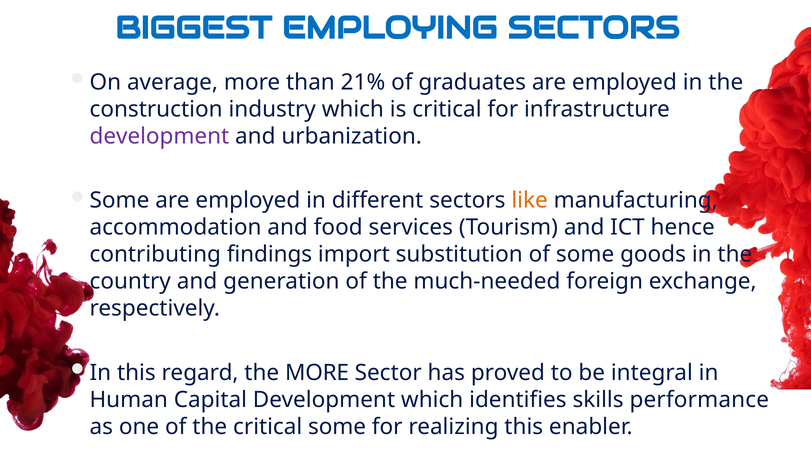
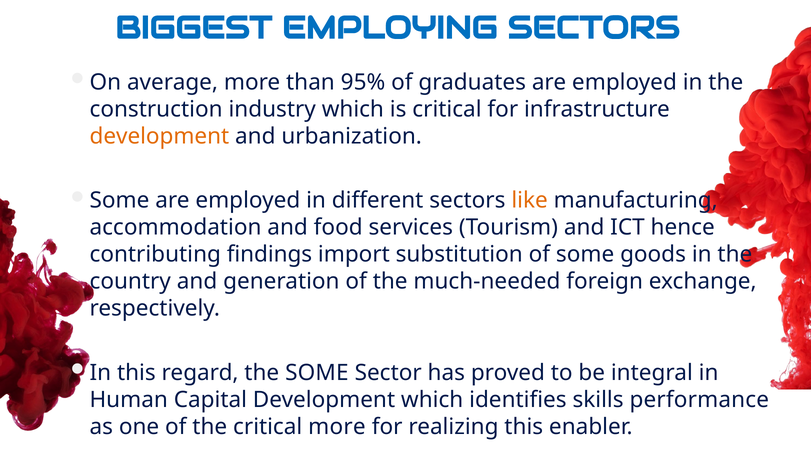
21%: 21% -> 95% (363, 82)
development colour: purple -> orange (159, 136)
the MORE: MORE -> SOME (317, 373)
critical some: some -> more (337, 427)
